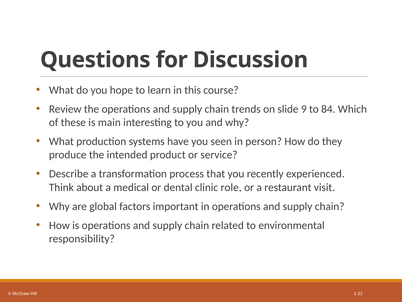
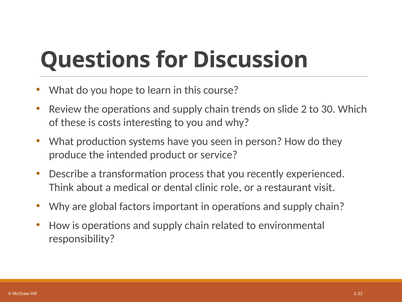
9: 9 -> 2 (304, 109)
84: 84 -> 30 (328, 109)
main: main -> costs (109, 122)
